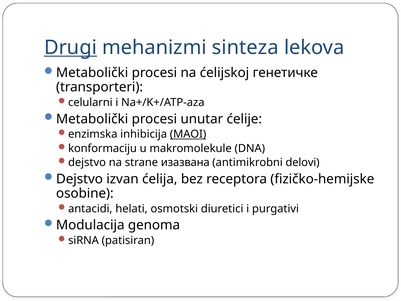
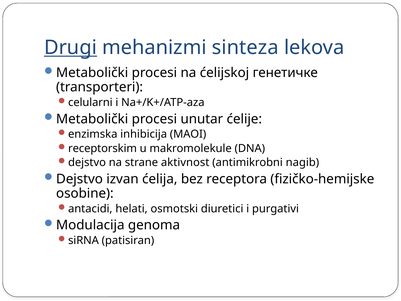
MAOI underline: present -> none (188, 134)
konformaciju: konformaciju -> receptorskim (102, 148)
изазвана: изазвана -> aktivnost (185, 162)
delovi: delovi -> nagib (302, 162)
